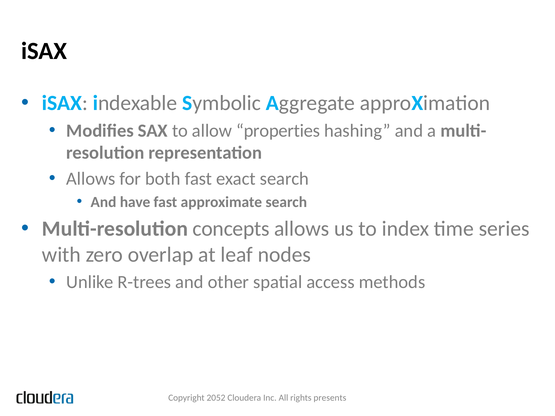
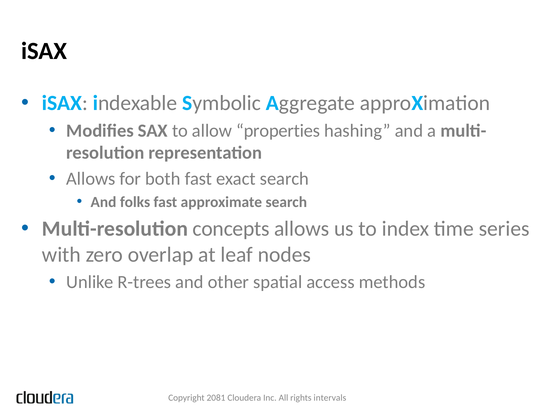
have: have -> folks (135, 202)
2052: 2052 -> 2081 (216, 398)
presents: presents -> intervals (330, 398)
